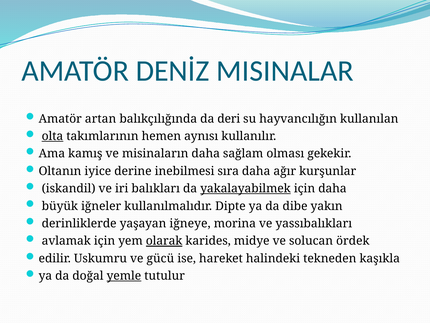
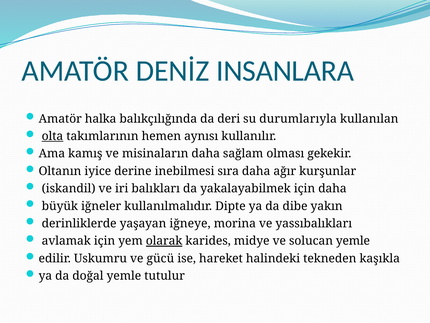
MISINALAR: MISINALAR -> INSANLARA (285, 71)
artan: artan -> halka (101, 119)
hayvancılığın: hayvancılığın -> durumlarıyla (298, 119)
yakalayabilmek underline: present -> none (246, 188)
solucan ördek: ördek -> yemle (353, 241)
yemle underline: present -> none (124, 276)
